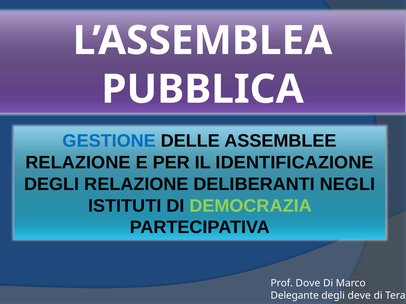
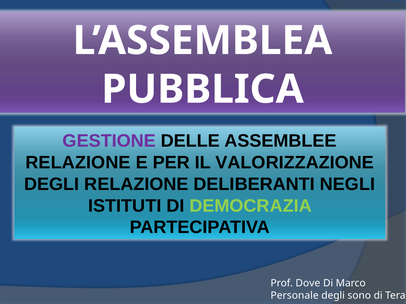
GESTIONE colour: blue -> purple (109, 141)
IDENTIFICAZIONE: IDENTIFICAZIONE -> VALORIZZAZIONE (295, 163)
Delegante: Delegante -> Personale (295, 296)
deve: deve -> sono (359, 296)
